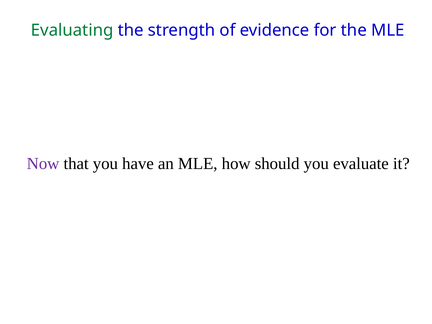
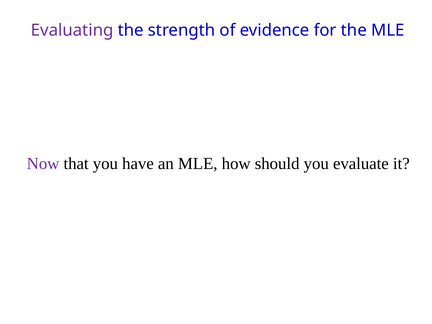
Evaluating colour: green -> purple (72, 30)
